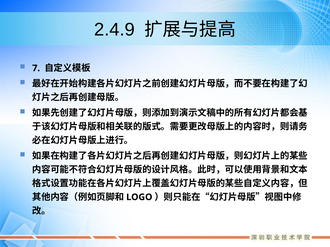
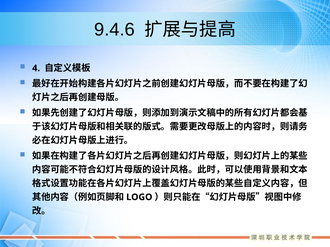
2.4.9: 2.4.9 -> 9.4.6 (114, 30)
7: 7 -> 4 (36, 68)
